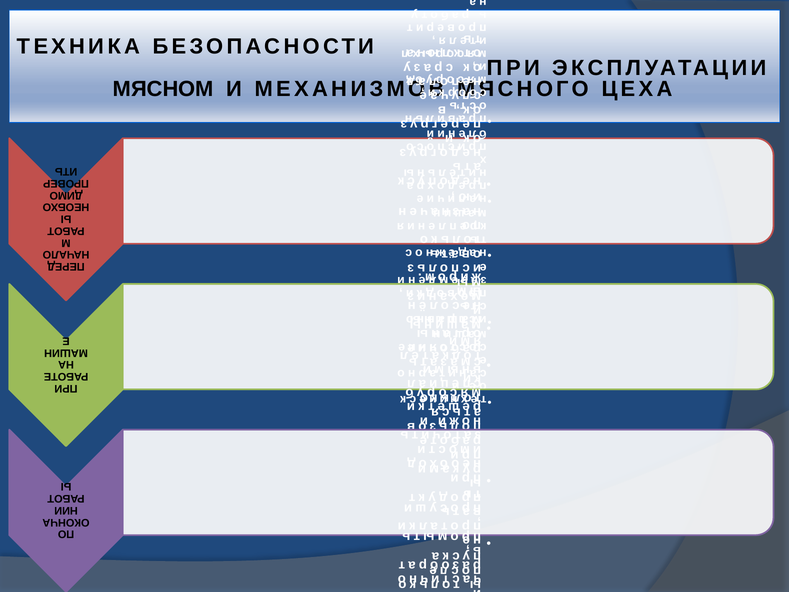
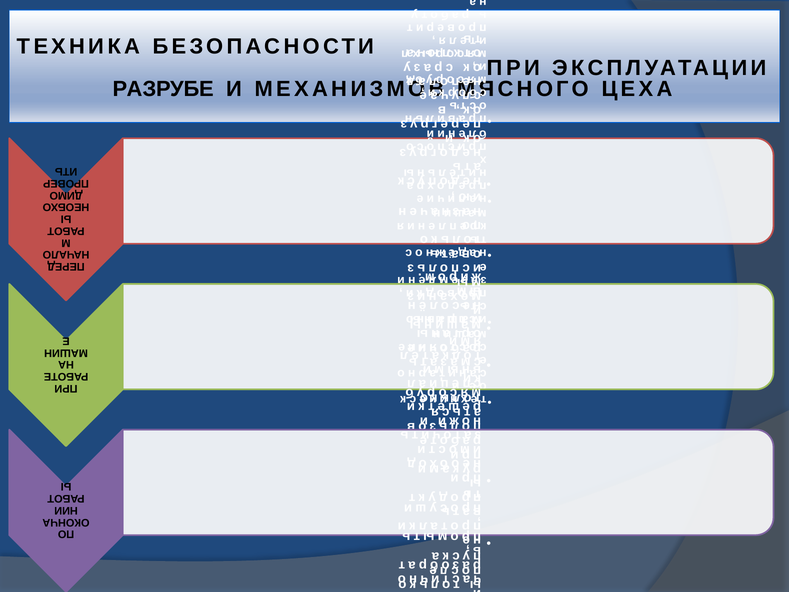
МЯСНОМ: МЯСНОМ -> РАЗРУБЕ (163, 89)
